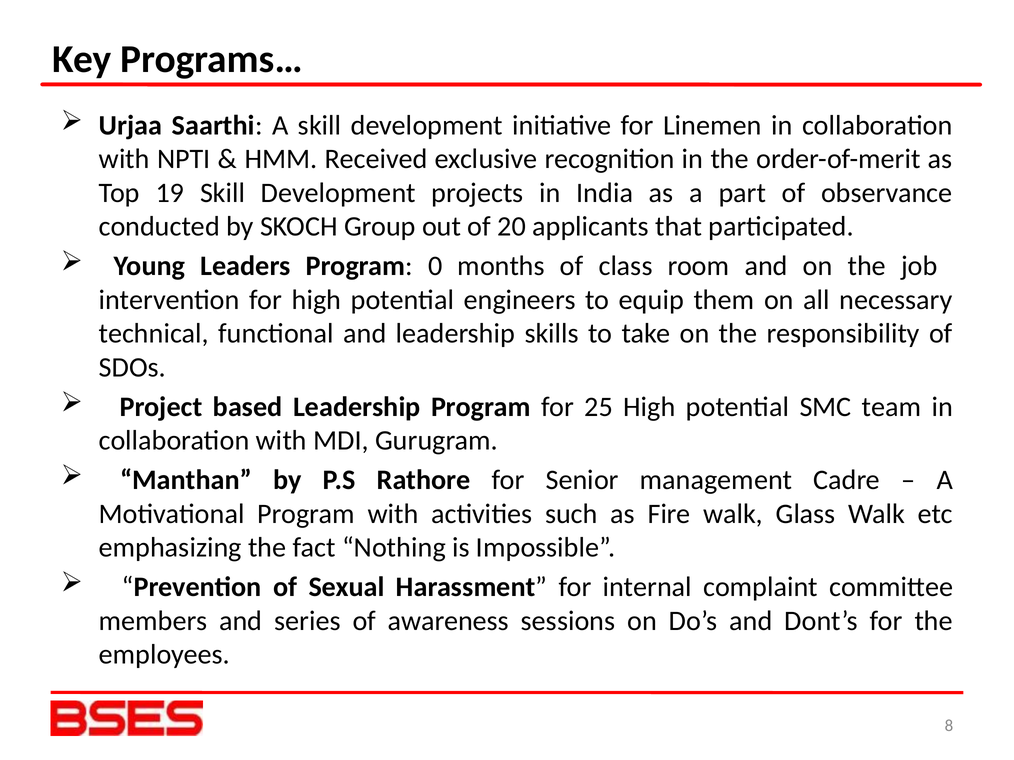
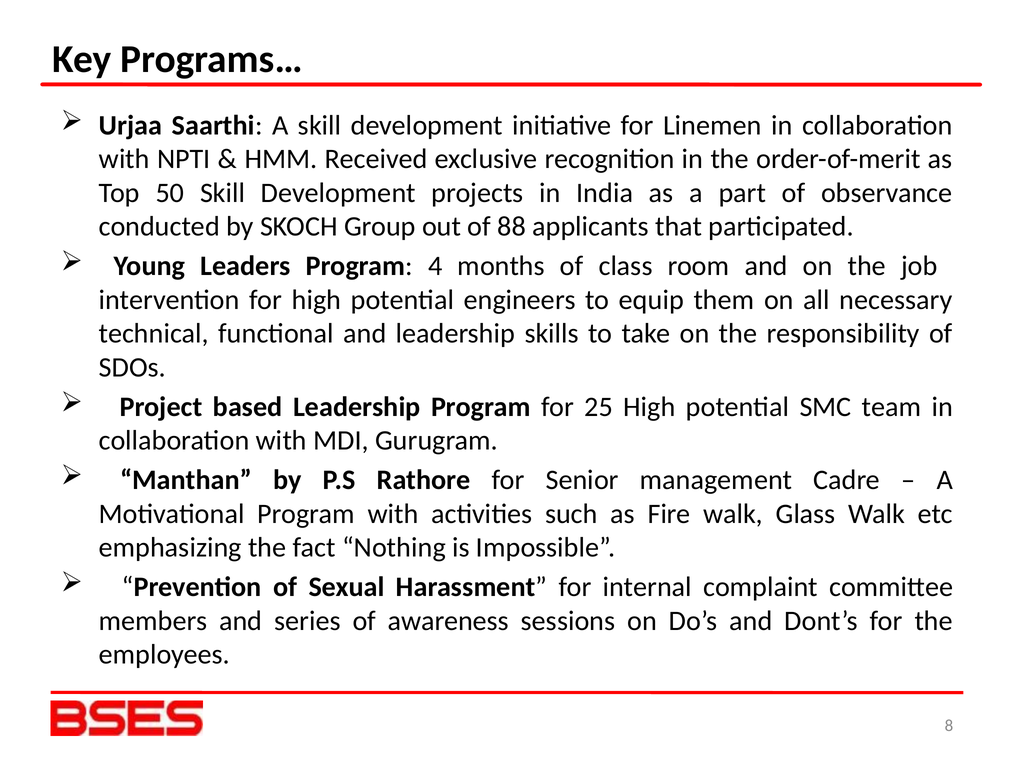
19: 19 -> 50 (170, 193)
20: 20 -> 88 (512, 227)
0: 0 -> 4 (435, 266)
